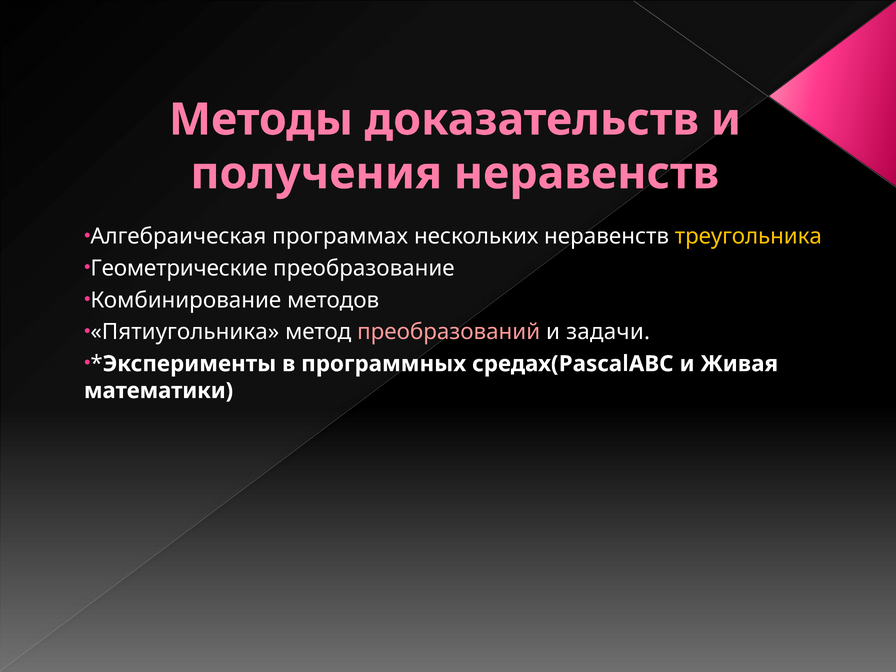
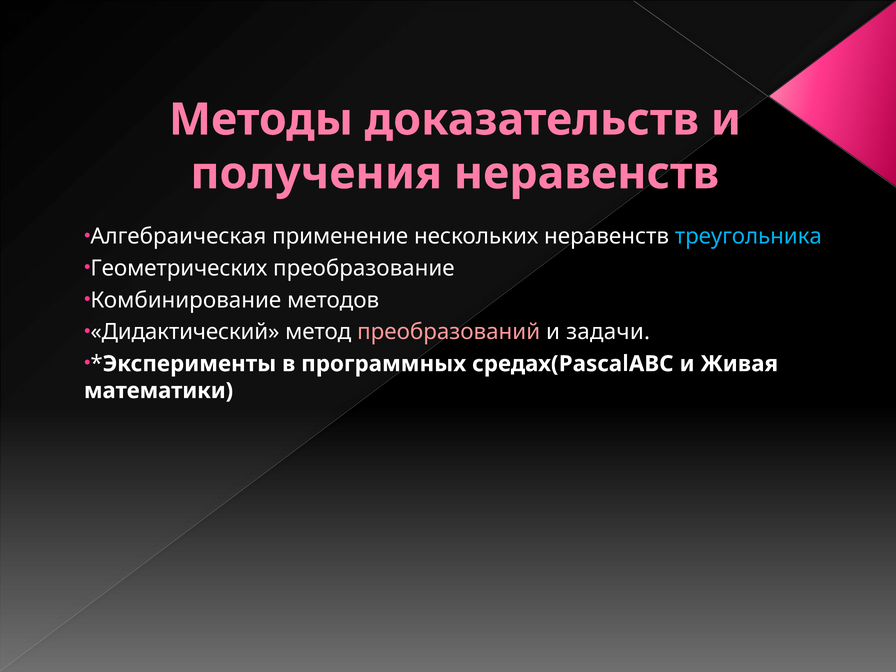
программах: программах -> применение (340, 236)
треугольника colour: yellow -> light blue (748, 236)
Геометрические: Геометрические -> Геометрических (179, 268)
Пятиугольника: Пятиугольника -> Дидактический (185, 332)
